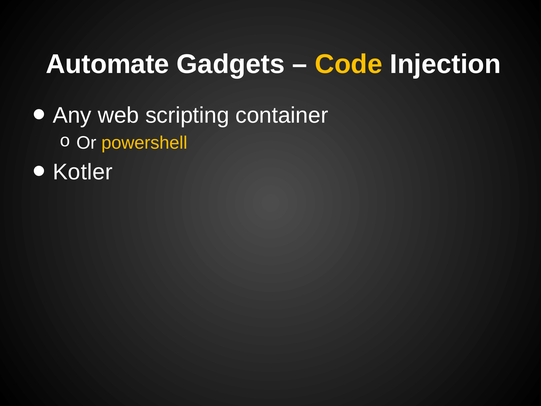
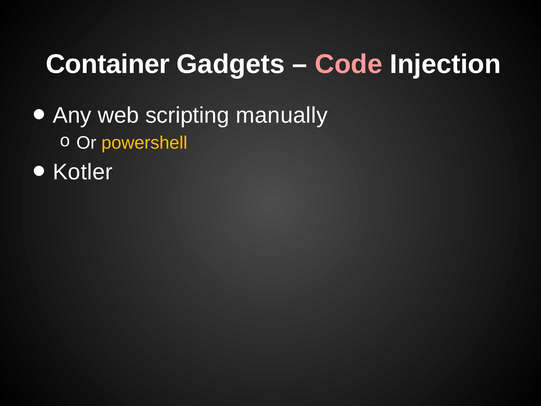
Automate: Automate -> Container (108, 64)
Code colour: yellow -> pink (349, 64)
container: container -> manually (282, 115)
